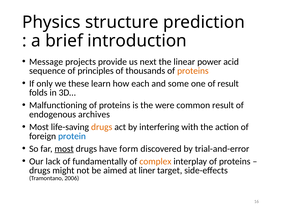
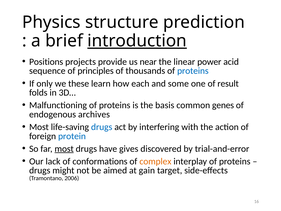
introduction underline: none -> present (137, 41)
Message: Message -> Positions (46, 62)
next: next -> near (148, 62)
proteins colour: orange -> blue (193, 71)
were: were -> basis (165, 105)
common result: result -> genes (223, 105)
drugs colour: orange -> blue (102, 127)
form: form -> gives (129, 149)
fundamentally: fundamentally -> conformations (100, 161)
liner: liner -> gain (147, 170)
